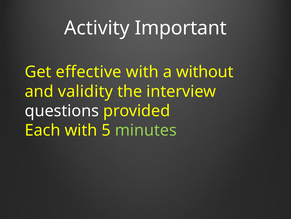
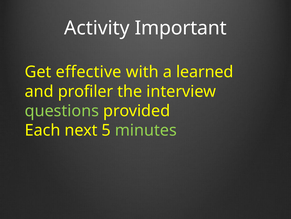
without: without -> learned (205, 72)
validity: validity -> profiler (86, 91)
questions colour: white -> light green (62, 111)
Each with: with -> next (81, 130)
